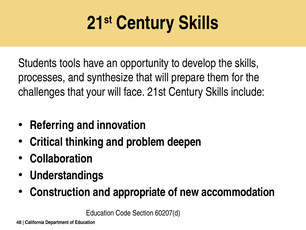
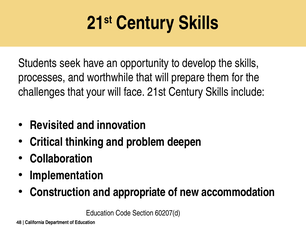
tools: tools -> seek (70, 63)
synthesize: synthesize -> worthwhile (110, 77)
Referring: Referring -> Revisited (52, 125)
Understandings: Understandings -> Implementation (67, 175)
